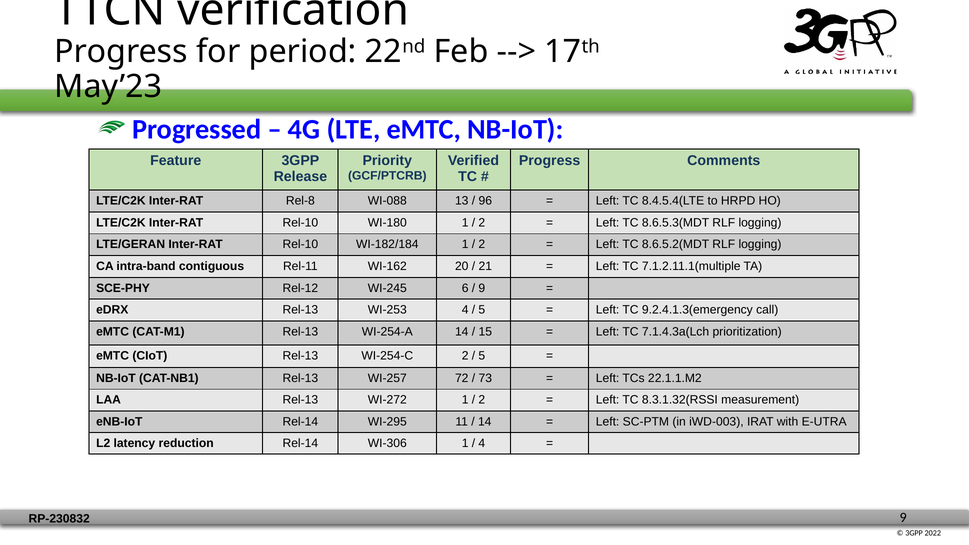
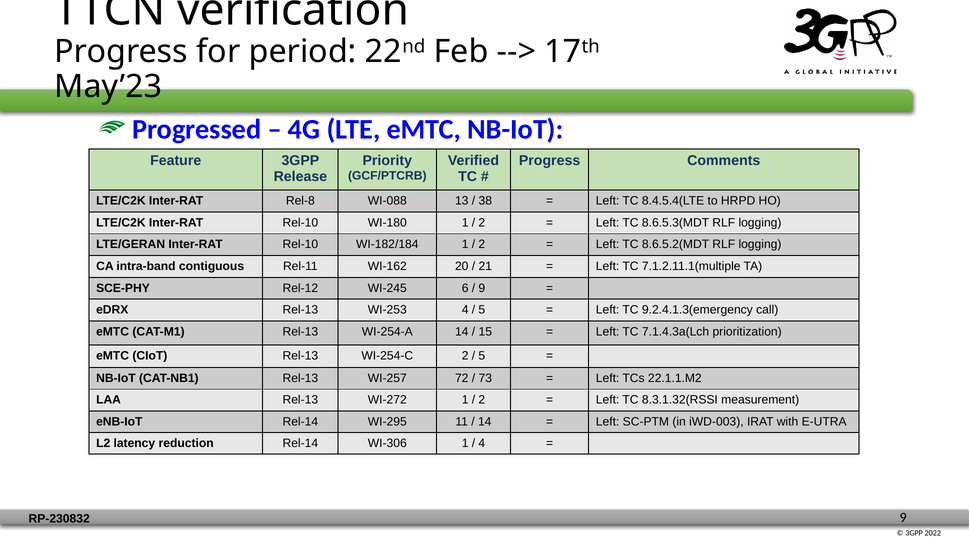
96: 96 -> 38 (485, 201)
